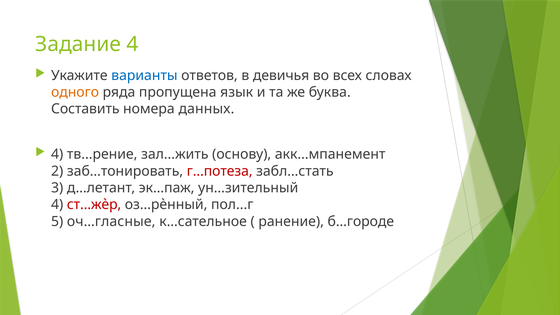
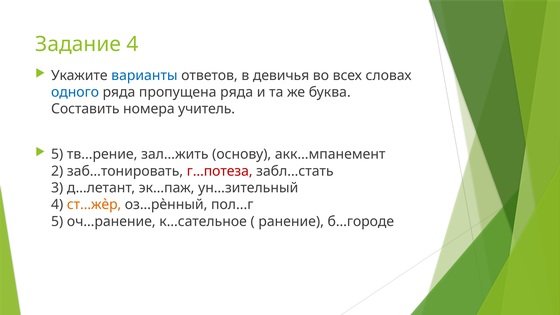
одного colour: orange -> blue (75, 92)
пропущена язык: язык -> ряда (237, 92)
данных: данных -> учитель (207, 109)
4: 4 -> 5 (57, 154)
ст…жѐр colour: red -> orange (94, 205)
оч…гласные: оч…гласные -> оч…ранение (111, 221)
